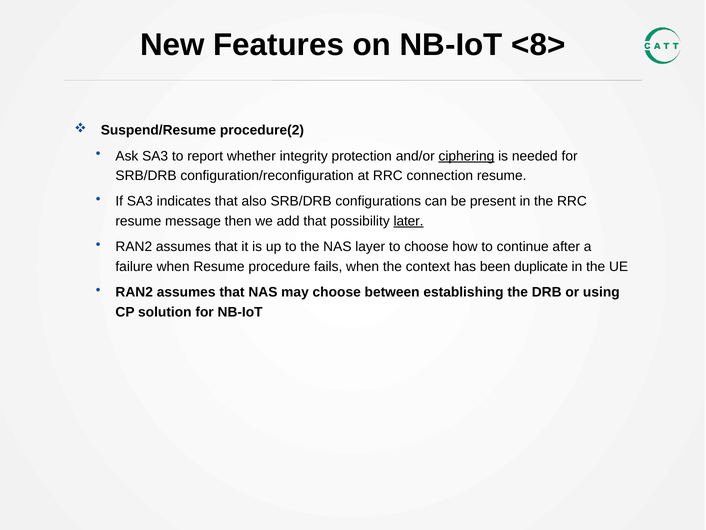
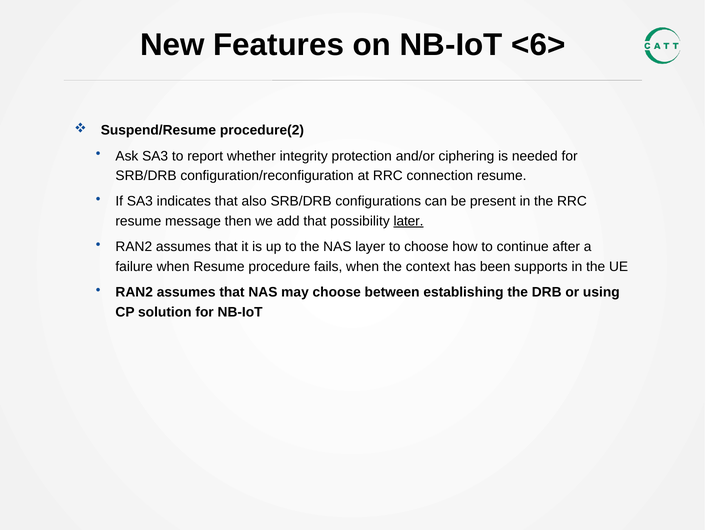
<8>: <8> -> <6> (538, 45)
ciphering underline: present -> none (466, 156)
duplicate: duplicate -> supports (541, 266)
